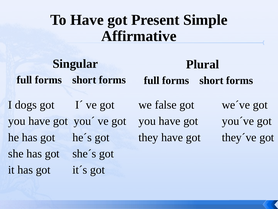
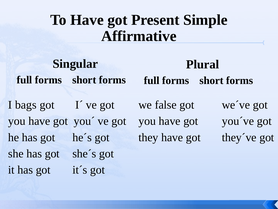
dogs: dogs -> bags (26, 105)
